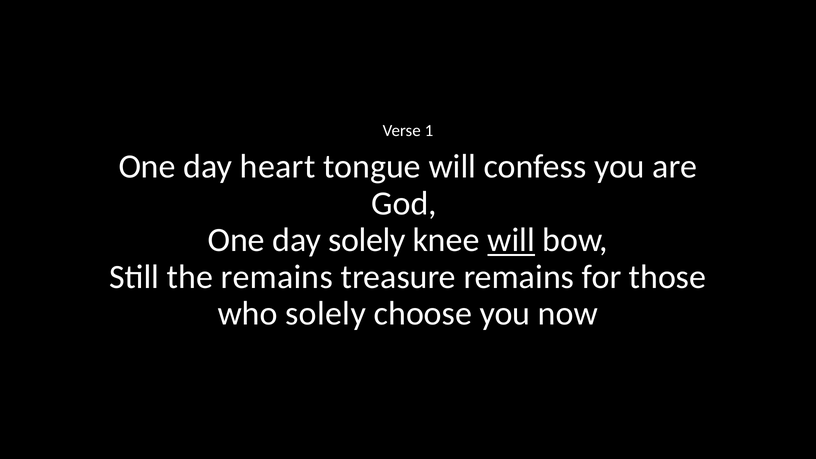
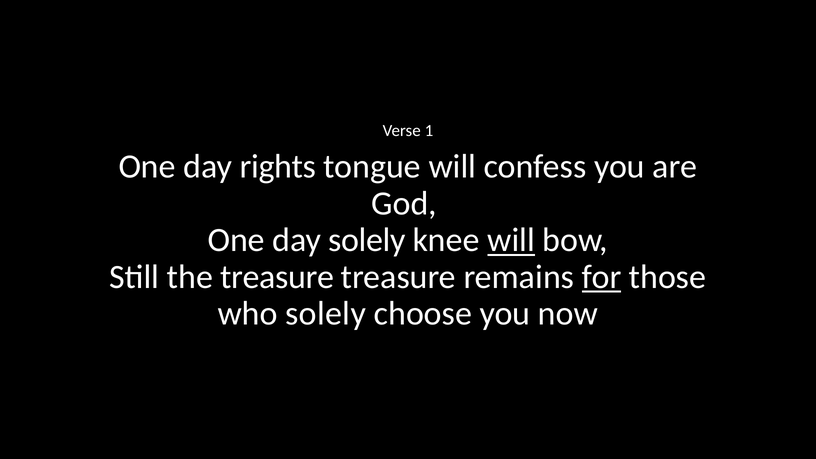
heart: heart -> rights (278, 167)
the remains: remains -> treasure (277, 277)
for underline: none -> present (602, 277)
